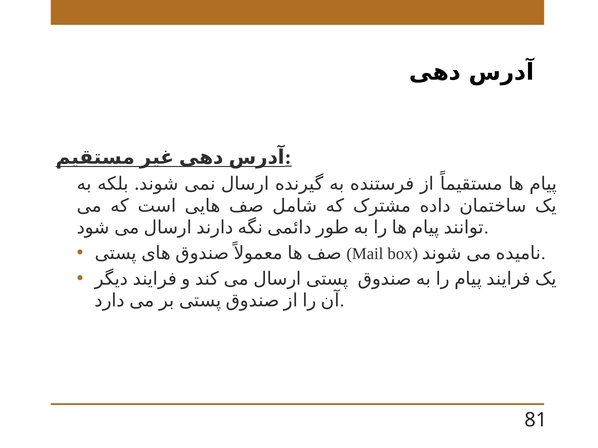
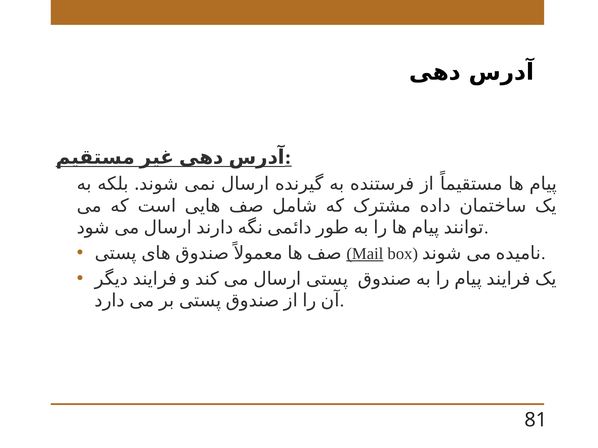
Mail underline: none -> present (365, 254)
